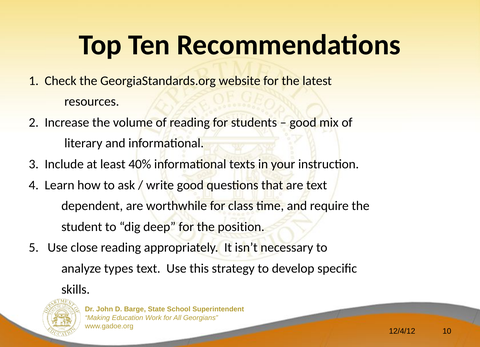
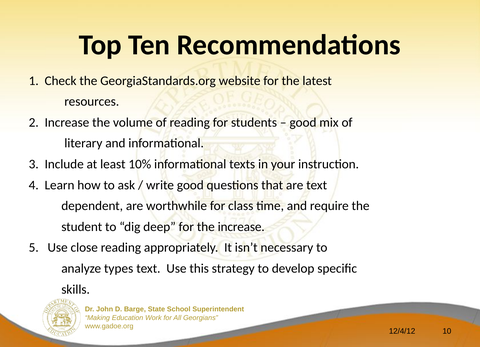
40%: 40% -> 10% (140, 164)
the position: position -> increase (241, 227)
